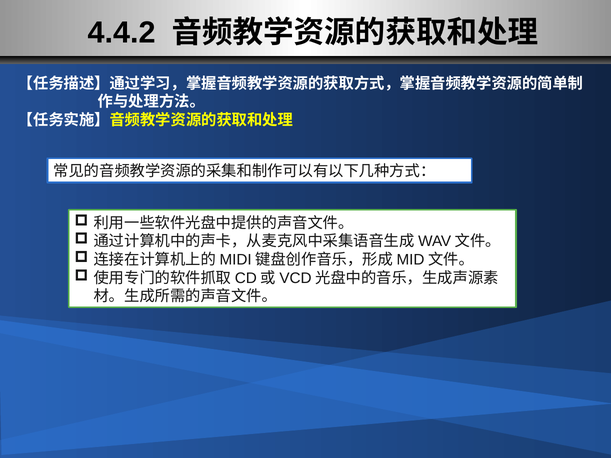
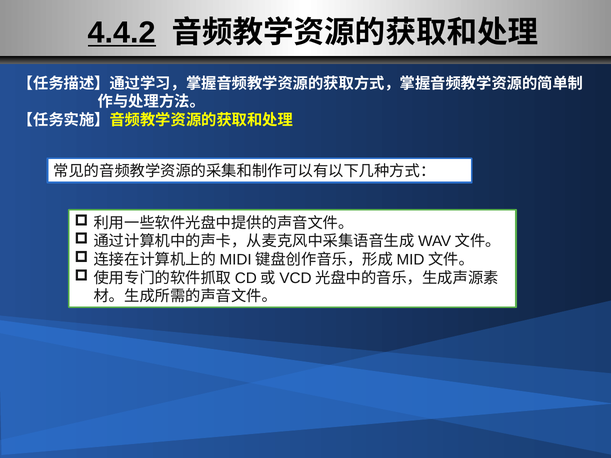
4.4.2 underline: none -> present (122, 33)
